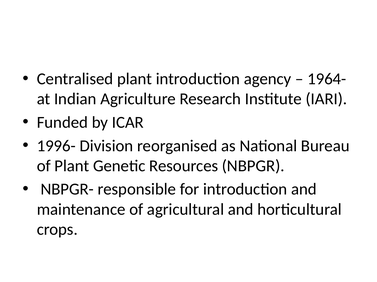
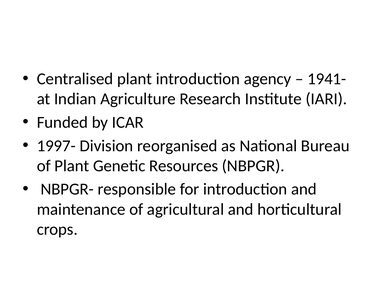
1964-: 1964- -> 1941- (327, 79)
1996-: 1996- -> 1997- (56, 146)
